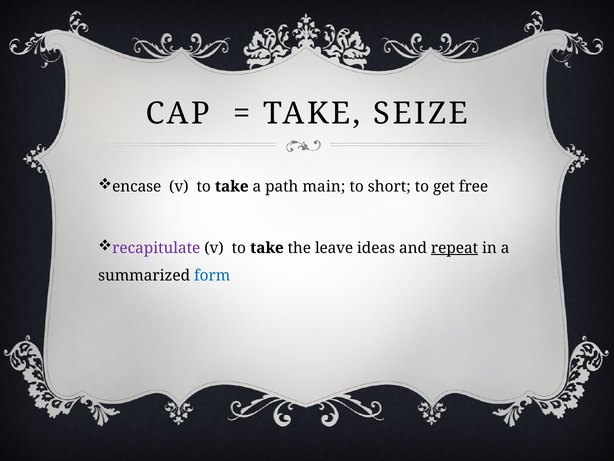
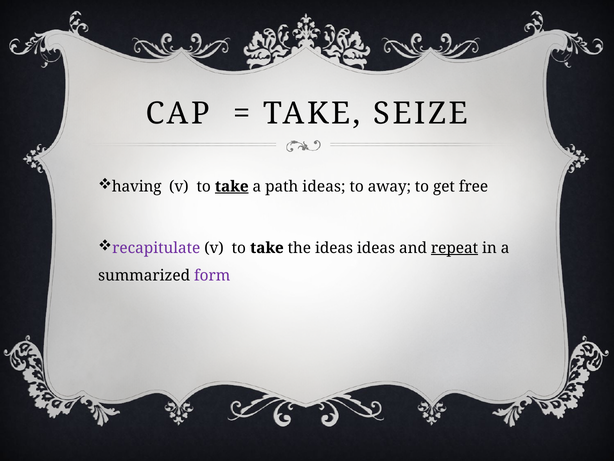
encase: encase -> having (137, 186)
take underline: none -> present (232, 186)
path main: main -> ideas (324, 186)
short: short -> away (389, 186)
the leave: leave -> ideas (334, 248)
form colour: blue -> purple (212, 275)
